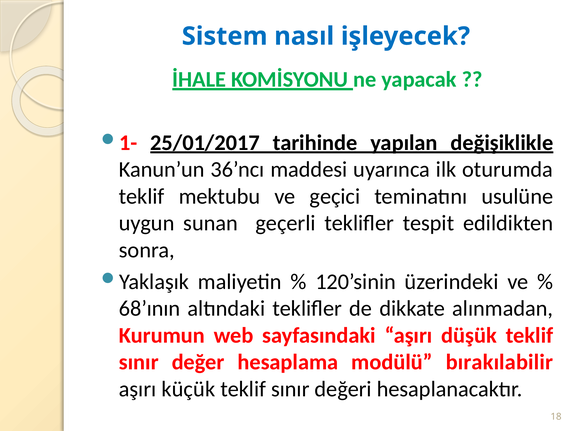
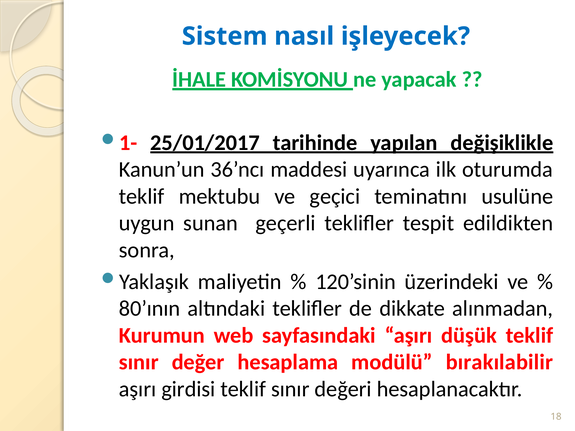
68’ının: 68’ının -> 80’ının (150, 309)
küçük: küçük -> girdisi (188, 389)
